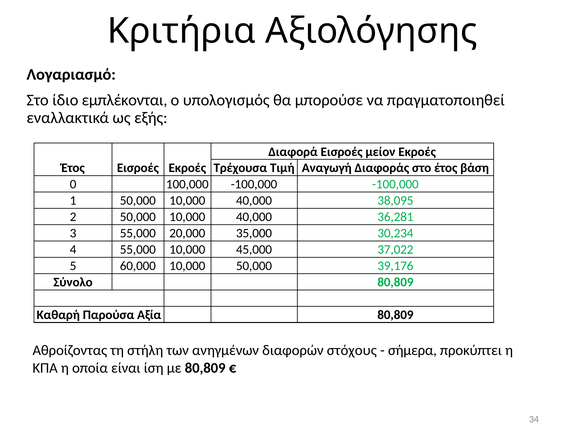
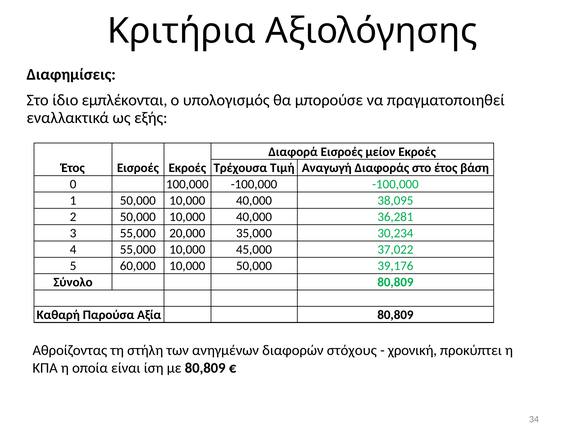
Λογαριασμό: Λογαριασμό -> Διαφημίσεις (71, 74)
σήμερα: σήμερα -> χρονική (412, 350)
